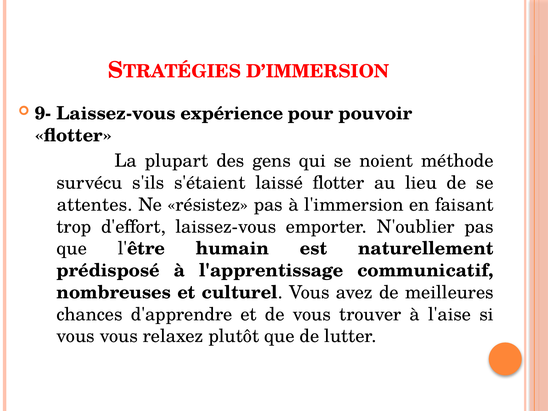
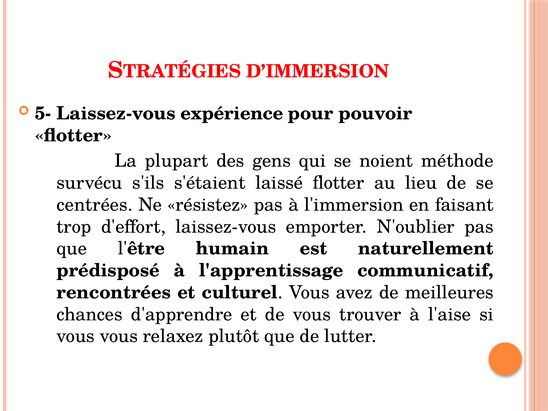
9-: 9- -> 5- (43, 113)
attentes: attentes -> centrées (95, 205)
nombreuses: nombreuses -> rencontrées (114, 292)
